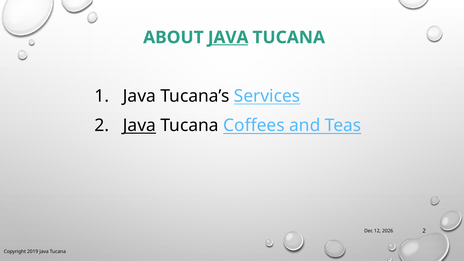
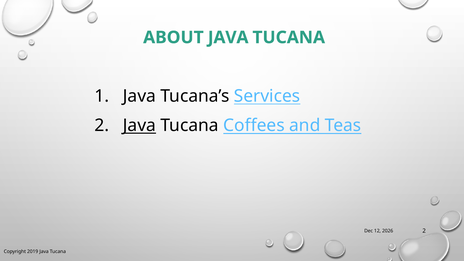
JAVA underline: present -> none (228, 37)
